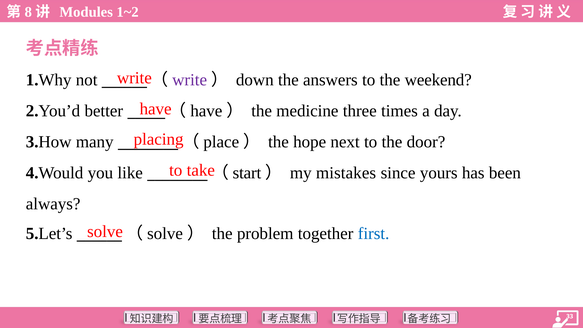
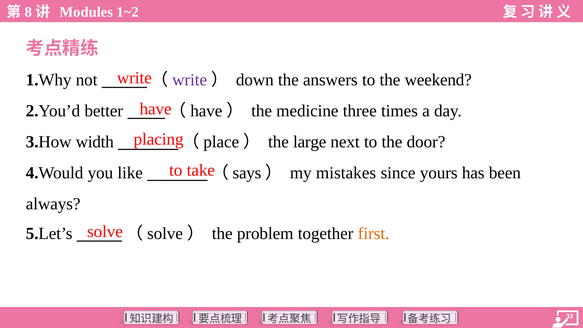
many: many -> width (95, 142)
hope: hope -> large (310, 142)
start: start -> says (247, 173)
first colour: blue -> orange (374, 233)
